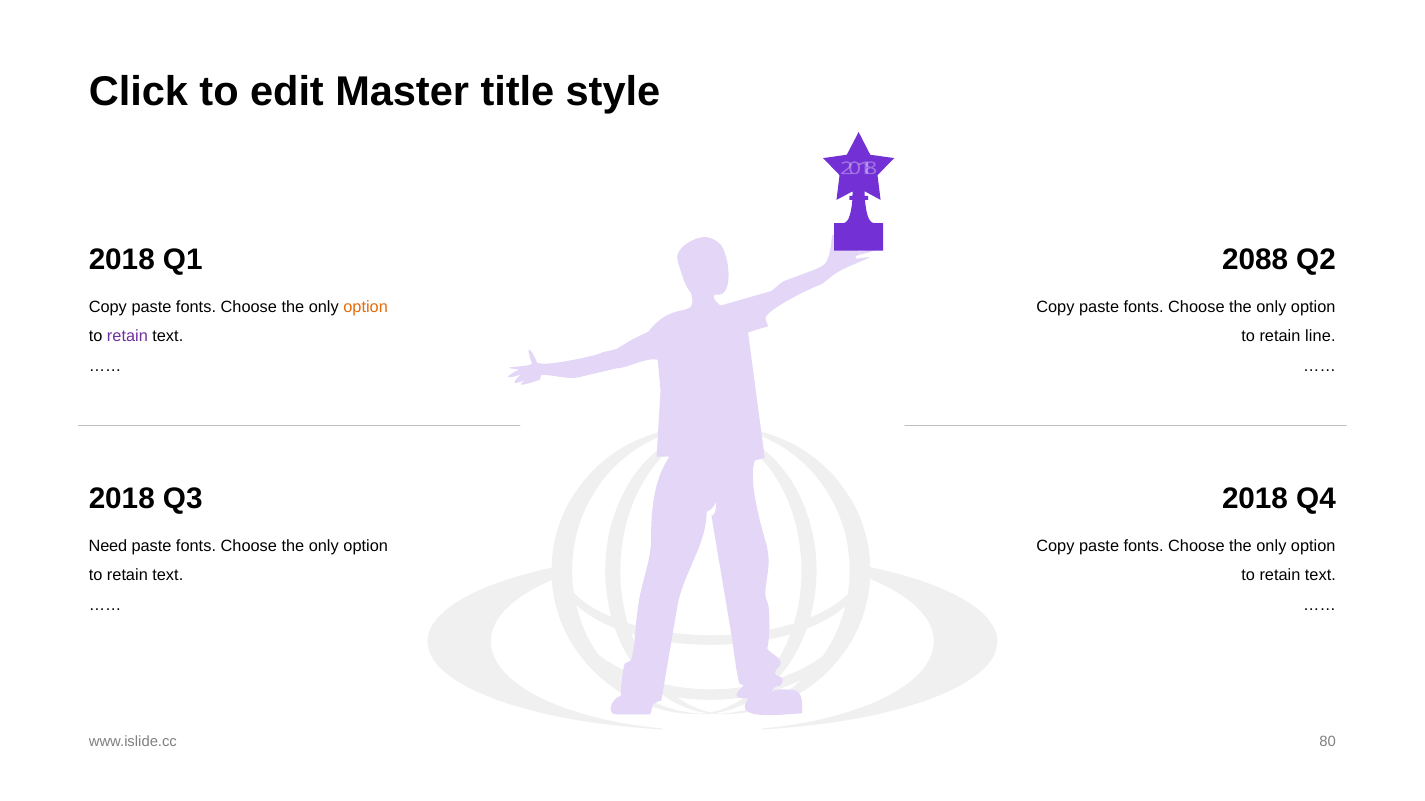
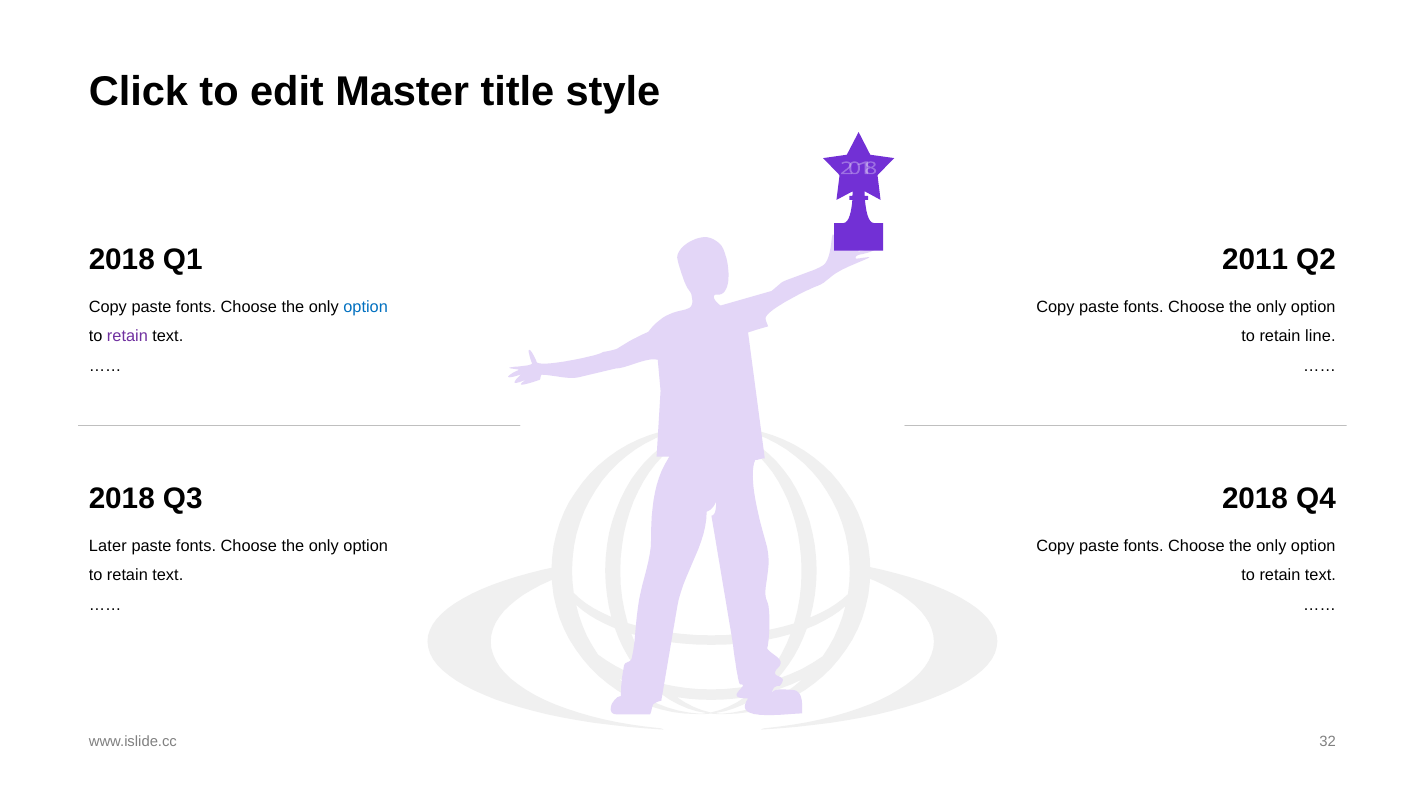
2088: 2088 -> 2011 (1255, 260)
option colour: orange -> blue (366, 307)
Need: Need -> Later (108, 546)
80: 80 -> 32 (1328, 742)
